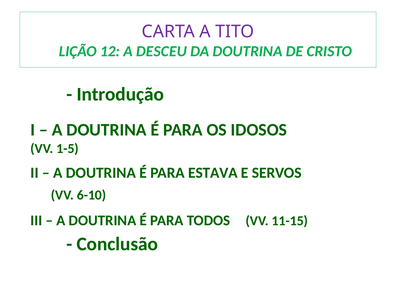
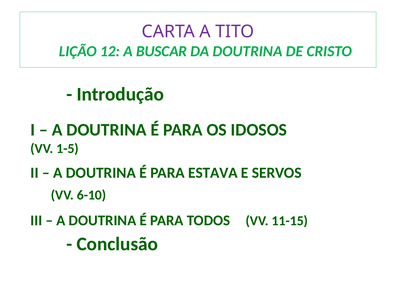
DESCEU: DESCEU -> BUSCAR (162, 51)
